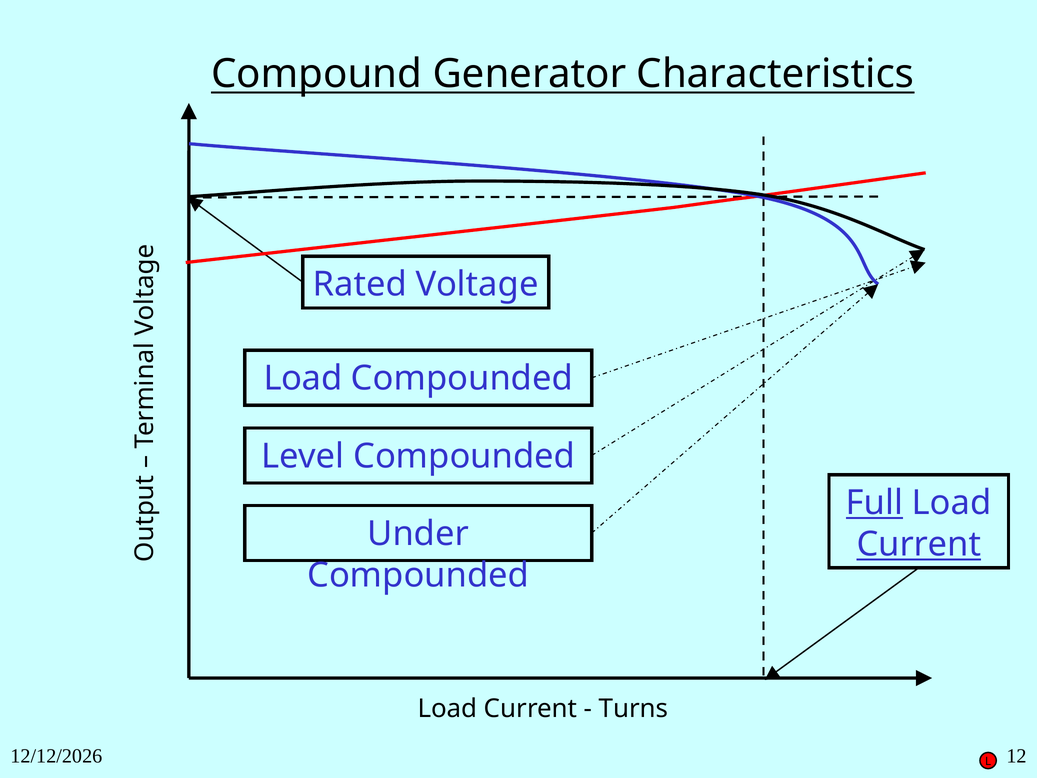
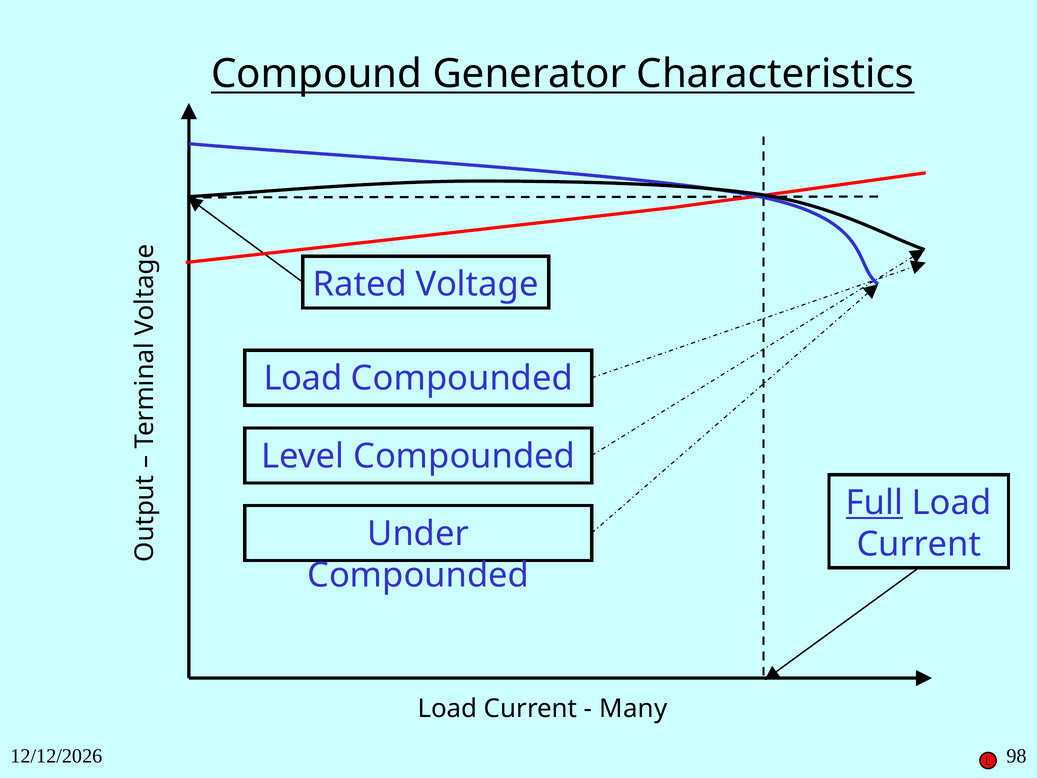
Current underline: present -> none (919, 544)
Turns: Turns -> Many (633, 709)
12: 12 -> 98 (1016, 756)
